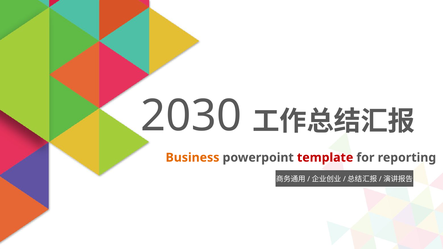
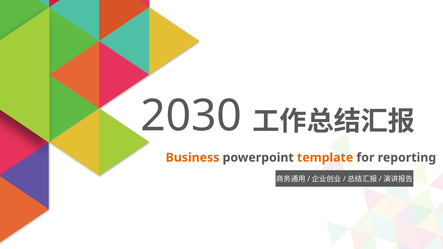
template colour: red -> orange (325, 158)
